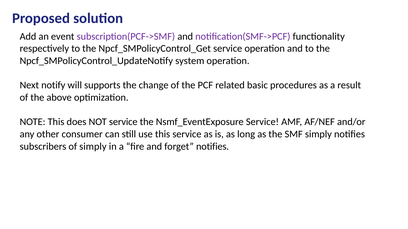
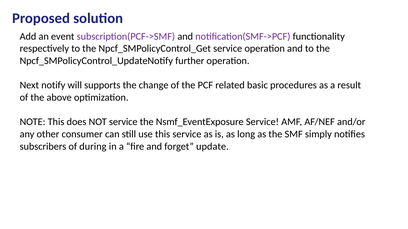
system: system -> further (190, 61)
of simply: simply -> during (93, 147)
forget notifies: notifies -> update (212, 147)
